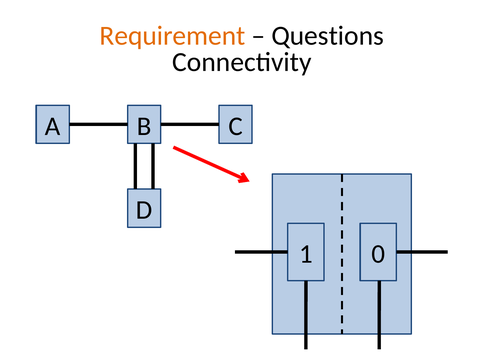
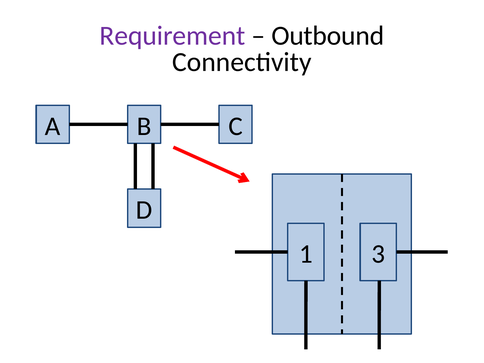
Requirement colour: orange -> purple (172, 36)
Questions: Questions -> Outbound (328, 36)
0: 0 -> 3 (378, 254)
